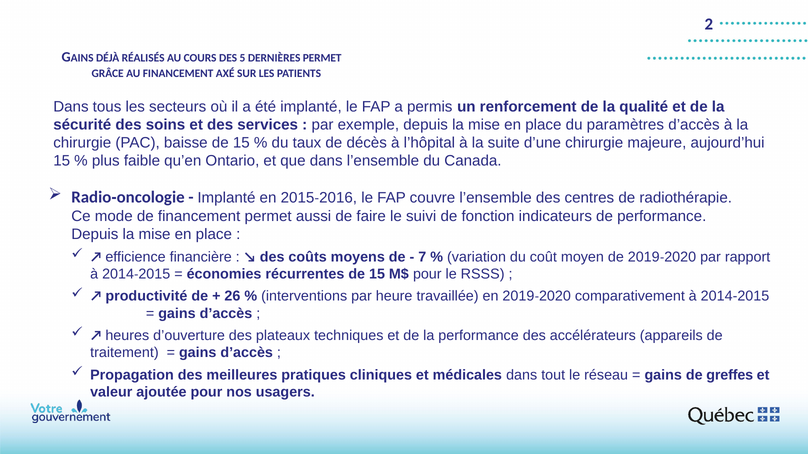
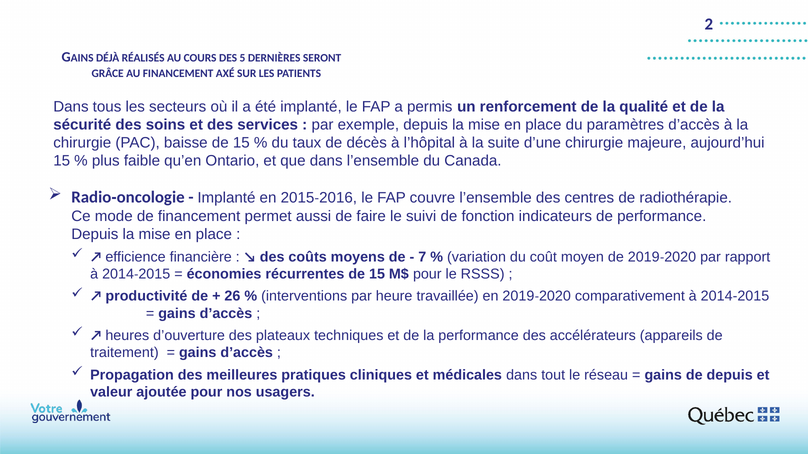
DERNIÈRES PERMET: PERMET -> SERONT (322, 58)
de greffes: greffes -> depuis (730, 375)
